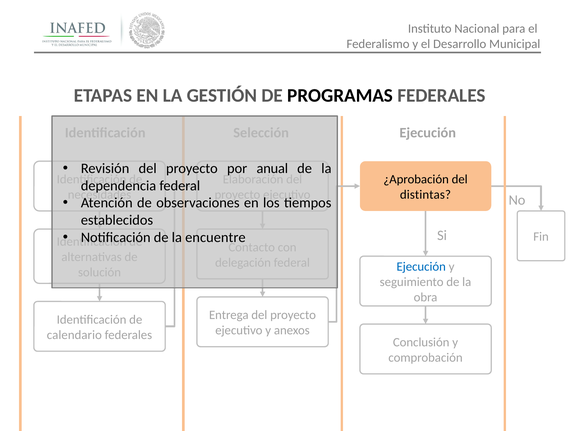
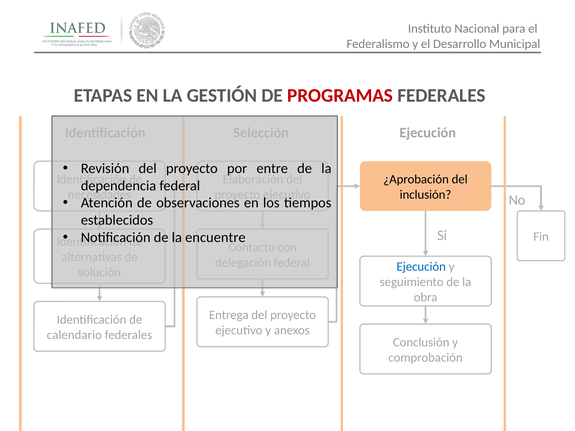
PROGRAMAS colour: black -> red (340, 95)
anual: anual -> entre (272, 169)
distintas: distintas -> inclusión (426, 195)
